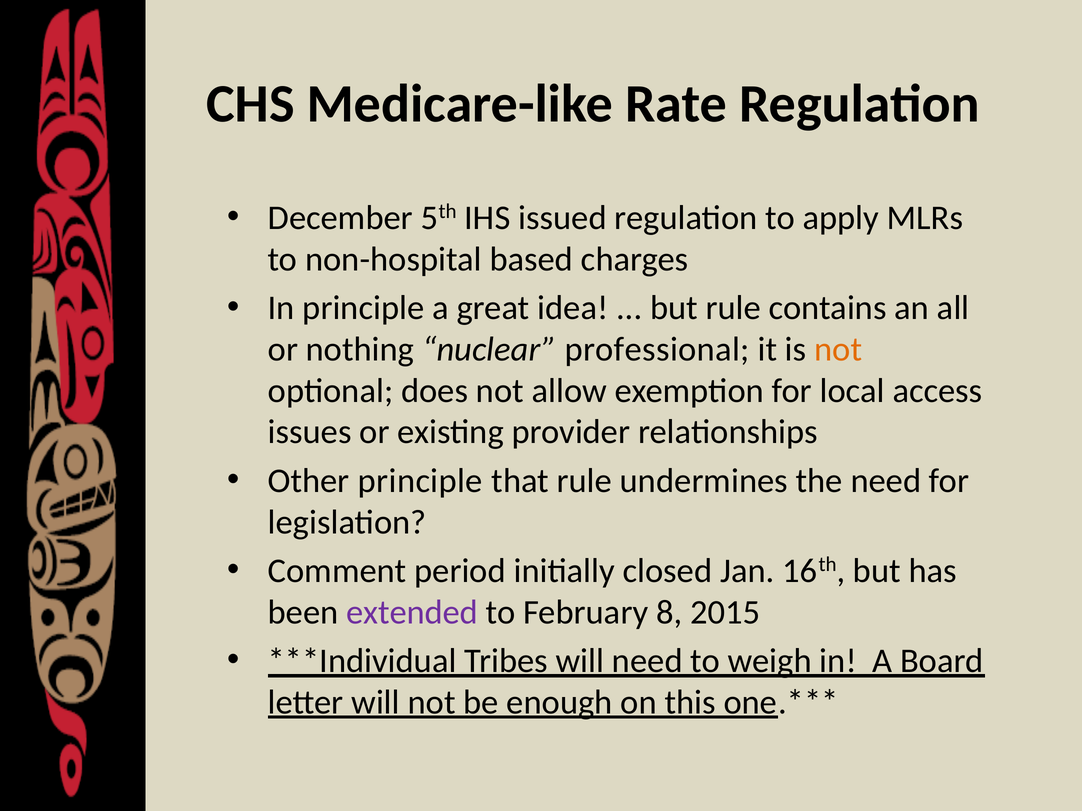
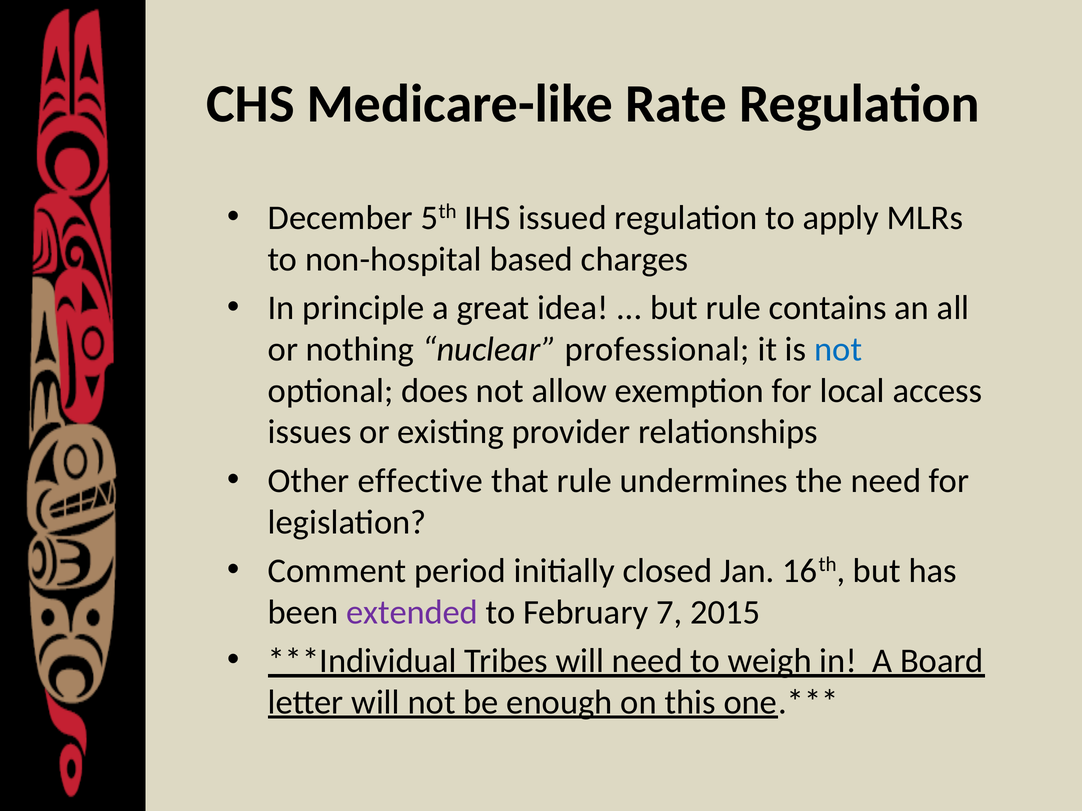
not colour: orange -> blue (838, 349)
Other principle: principle -> effective (420, 481)
8: 8 -> 7 (669, 613)
